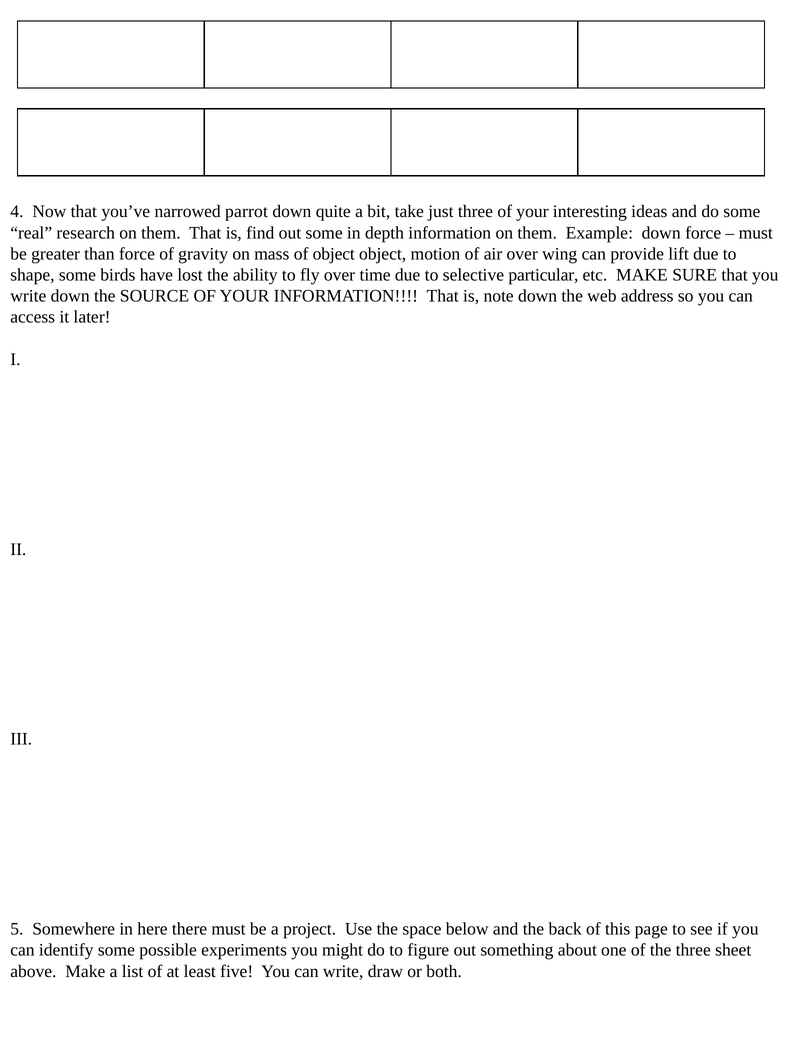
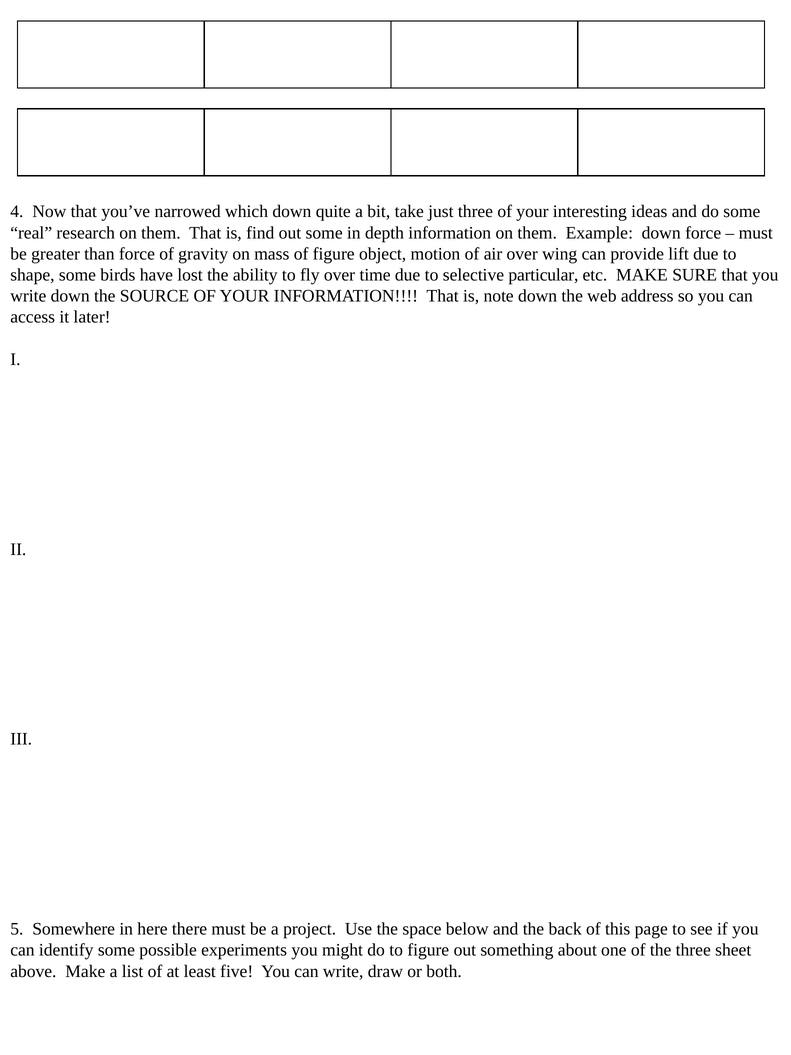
parrot: parrot -> which (247, 212)
of object: object -> figure (334, 254)
